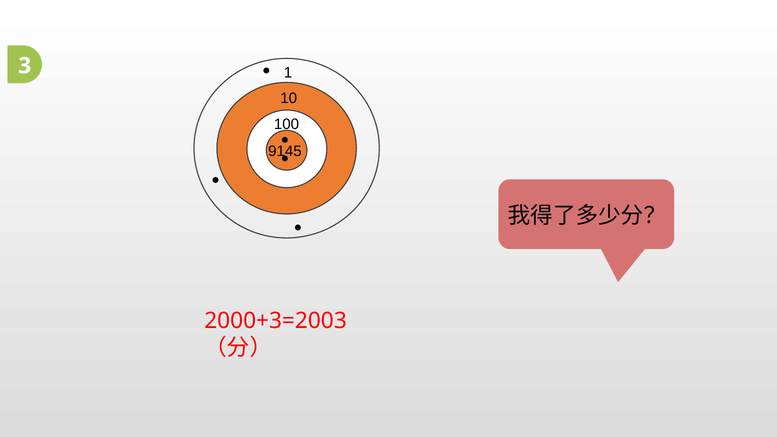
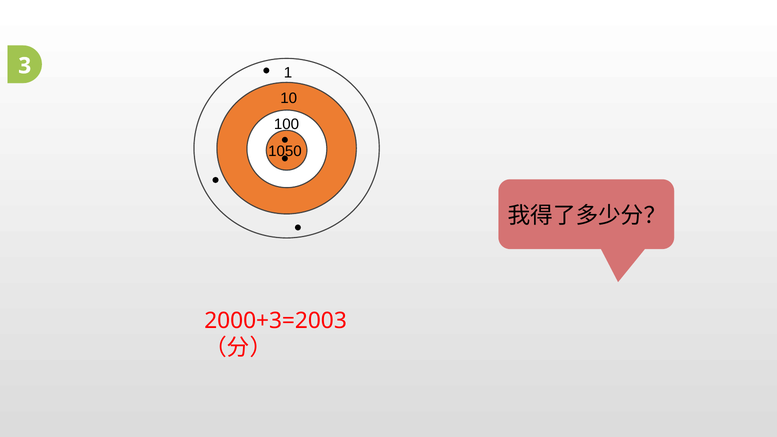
9145: 9145 -> 1050 (285, 151)
